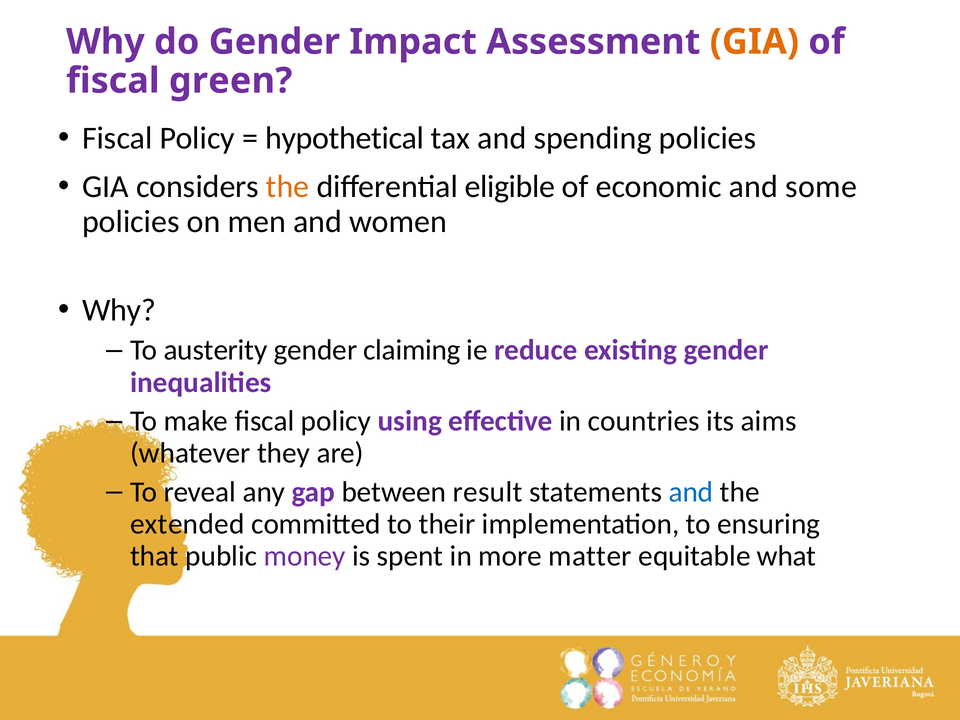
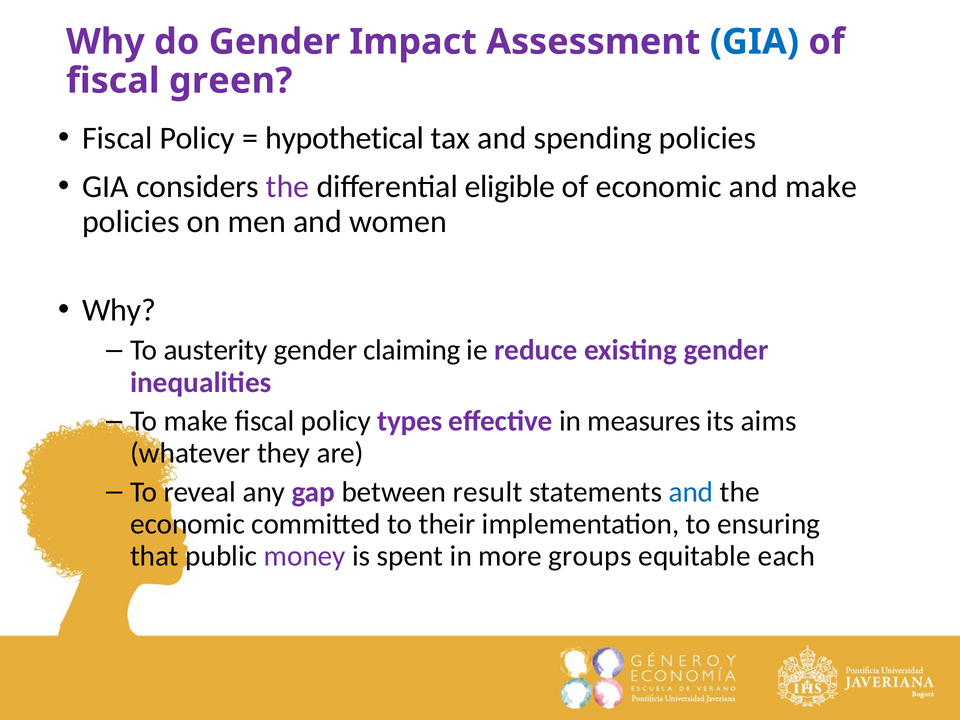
GIA colour: orange -> blue (754, 42)
the colour: orange -> purple (288, 187)
and some: some -> make (821, 187)
using: using -> types (410, 421)
countries: countries -> measures (644, 421)
extended: extended -> economic (188, 524)
matter: matter -> groups (590, 556)
what: what -> each (786, 556)
